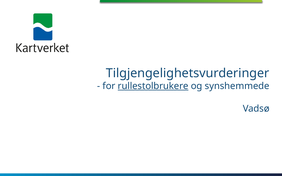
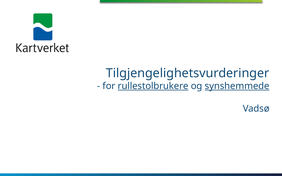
synshemmede underline: none -> present (237, 86)
